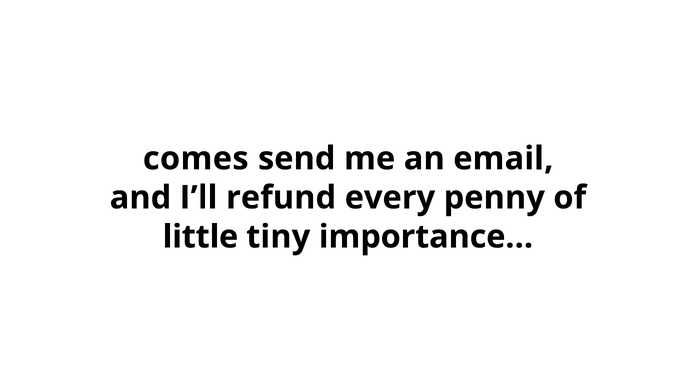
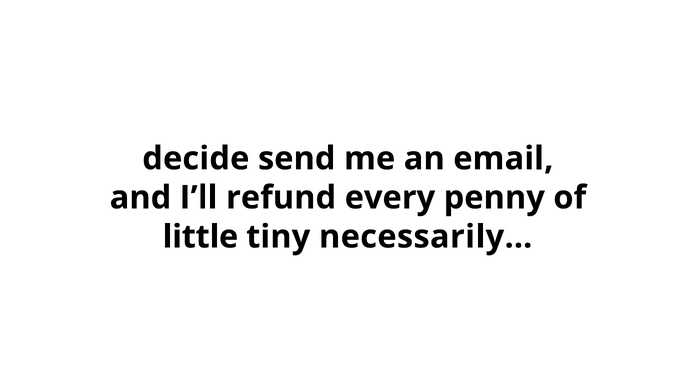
comes: comes -> decide (196, 159)
importance…: importance… -> necessarily… (426, 237)
